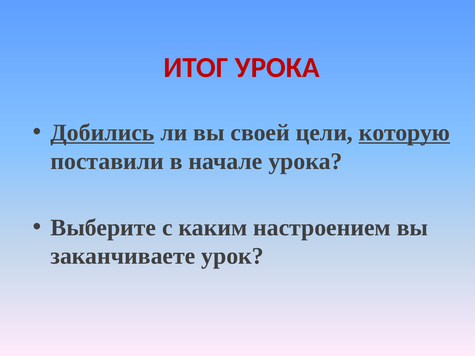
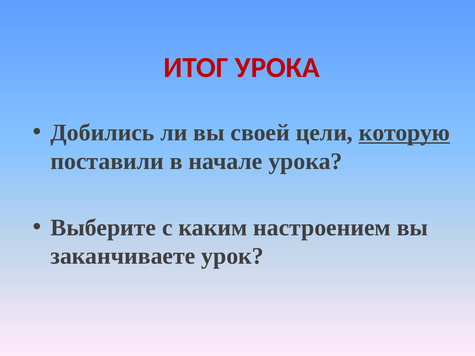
Добились underline: present -> none (103, 133)
